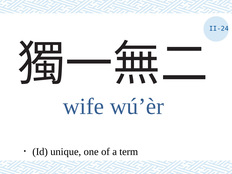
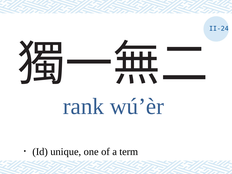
wife: wife -> rank (83, 106)
